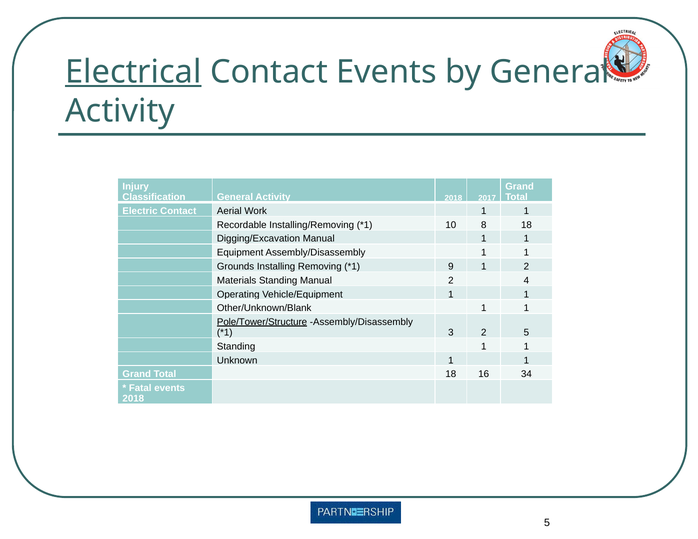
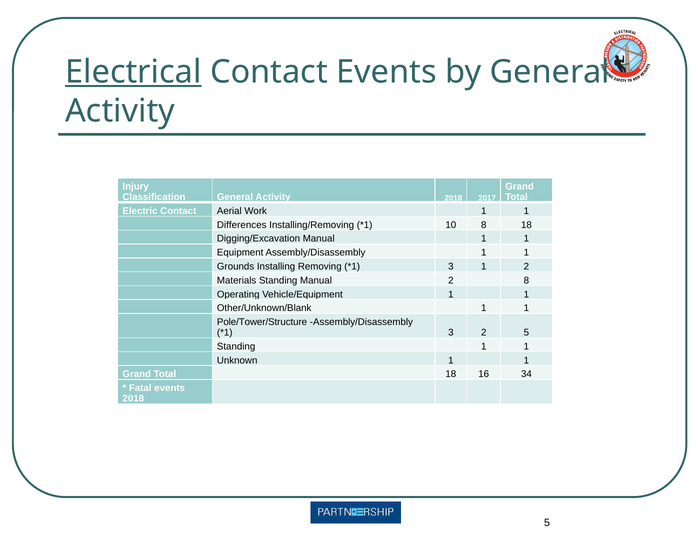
Recordable: Recordable -> Differences (242, 225)
9: 9 -> 3 (451, 267)
2 4: 4 -> 8 (526, 281)
Pole/Tower/Structure underline: present -> none (262, 322)
